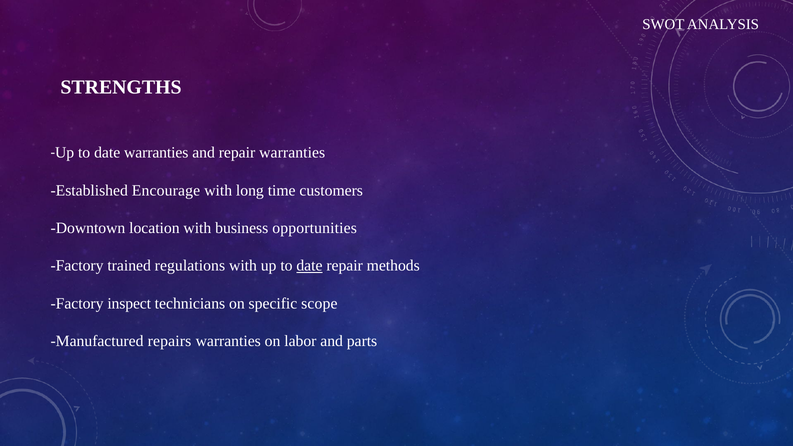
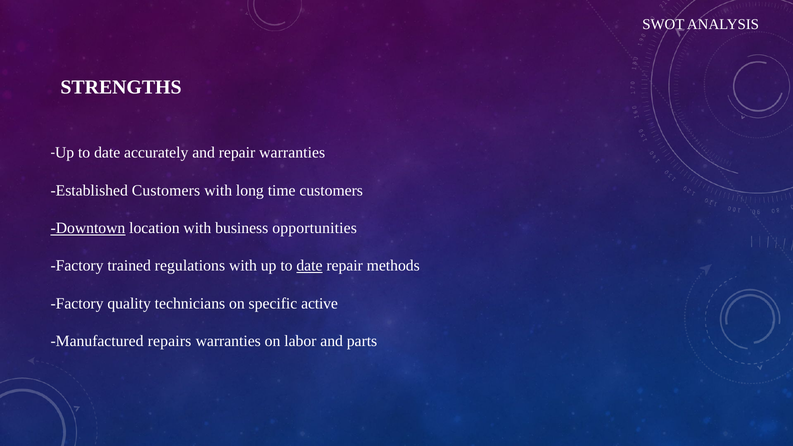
date warranties: warranties -> accurately (156, 153)
Established Encourage: Encourage -> Customers (166, 190)
Downtown underline: none -> present (88, 228)
inspect: inspect -> quality (129, 303)
scope: scope -> active (320, 303)
